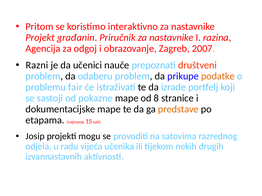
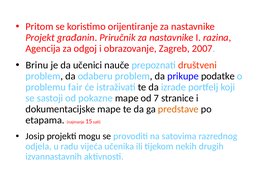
interaktivno: interaktivno -> orijentiranje (133, 27)
Razni: Razni -> Brinu (37, 65)
podatke colour: orange -> black (218, 76)
8: 8 -> 7 (156, 98)
